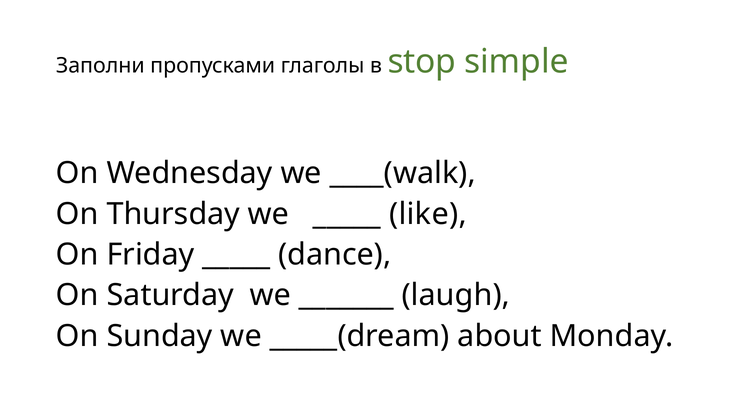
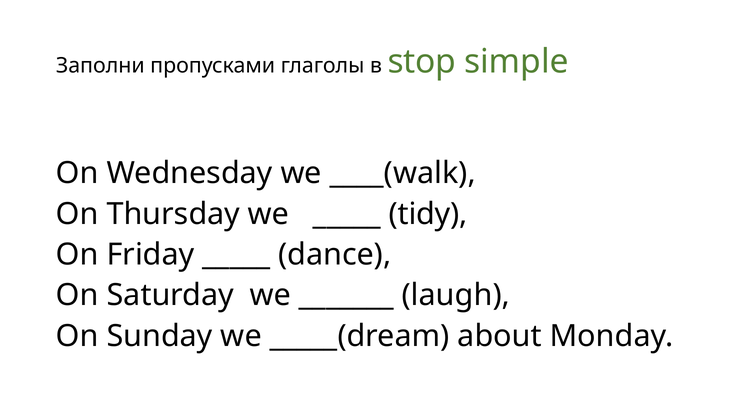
like: like -> tidy (428, 214)
